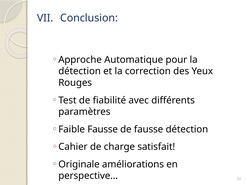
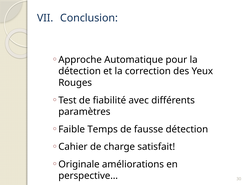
Faible Fausse: Fausse -> Temps (103, 129)
